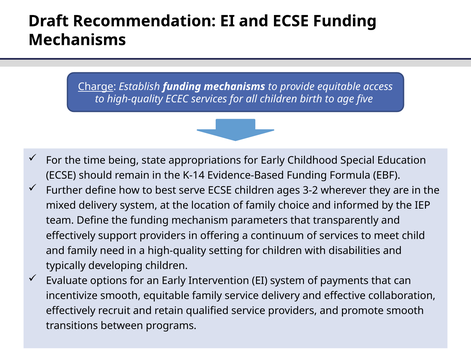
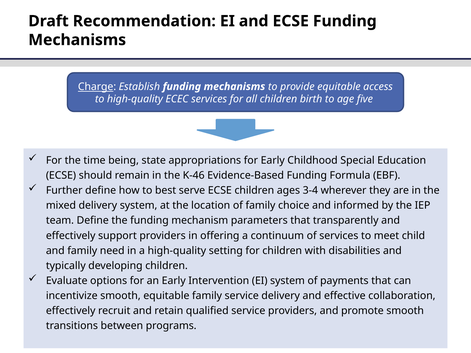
K-14: K-14 -> K-46 (194, 176)
3-2: 3-2 -> 3-4 (310, 191)
